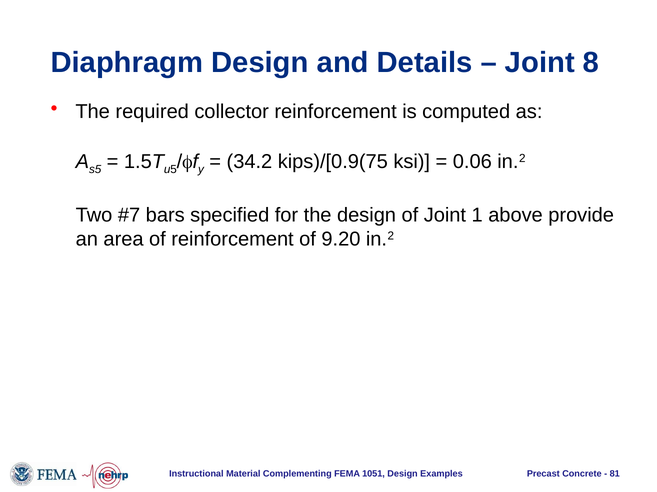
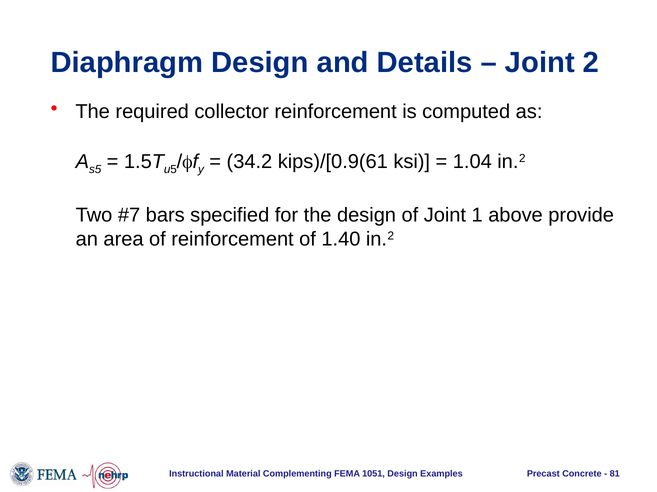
8: 8 -> 2 (591, 62)
kips)/[0.9(75: kips)/[0.9(75 -> kips)/[0.9(61 (333, 162)
0.06: 0.06 -> 1.04 (472, 162)
9.20: 9.20 -> 1.40 (341, 239)
